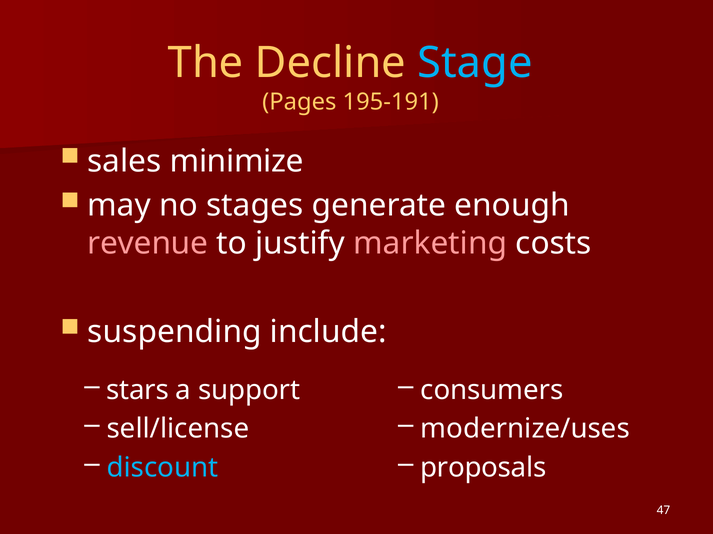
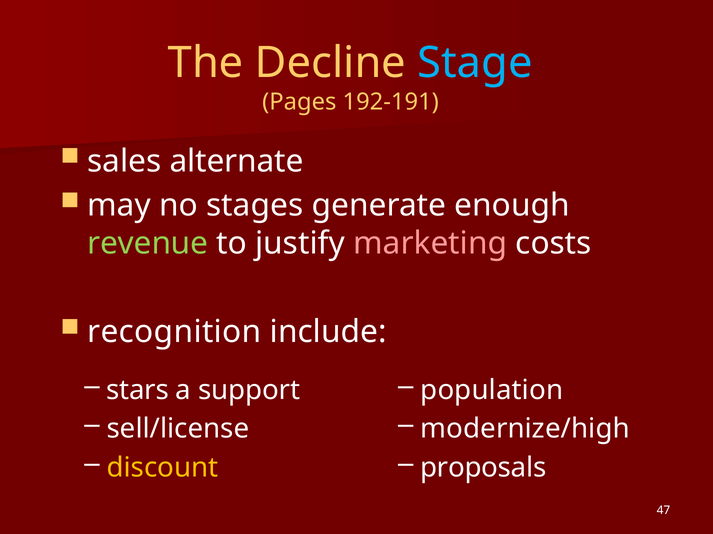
195-191: 195-191 -> 192-191 (391, 102)
minimize: minimize -> alternate (237, 161)
revenue colour: pink -> light green (148, 244)
suspending: suspending -> recognition (174, 333)
consumers: consumers -> population (492, 390)
modernize/uses: modernize/uses -> modernize/high (525, 429)
discount colour: light blue -> yellow (162, 468)
